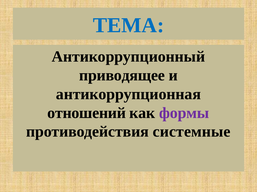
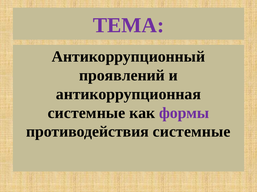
ТЕМА colour: blue -> purple (128, 25)
приводящее: приводящее -> проявлений (122, 76)
отношений: отношений -> системные (86, 113)
